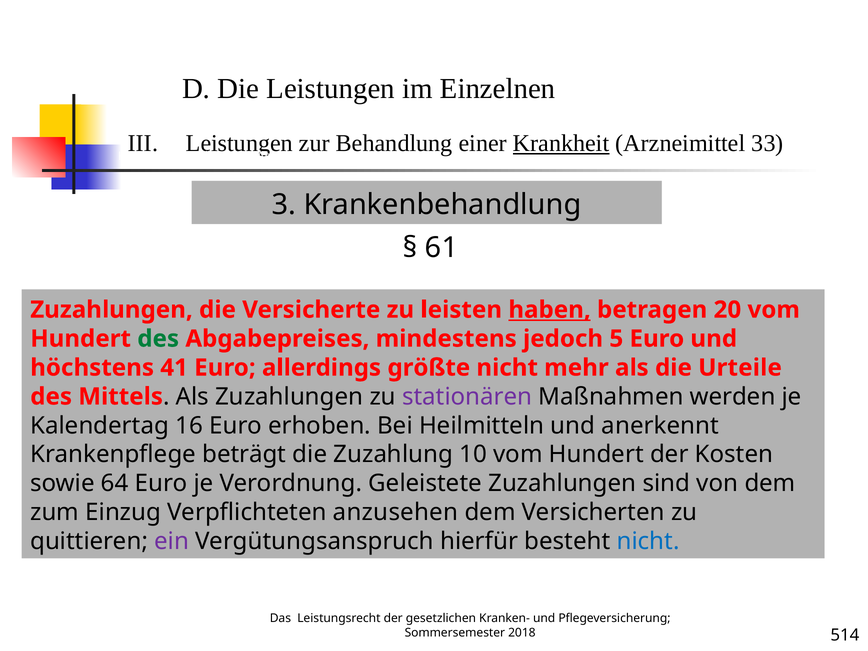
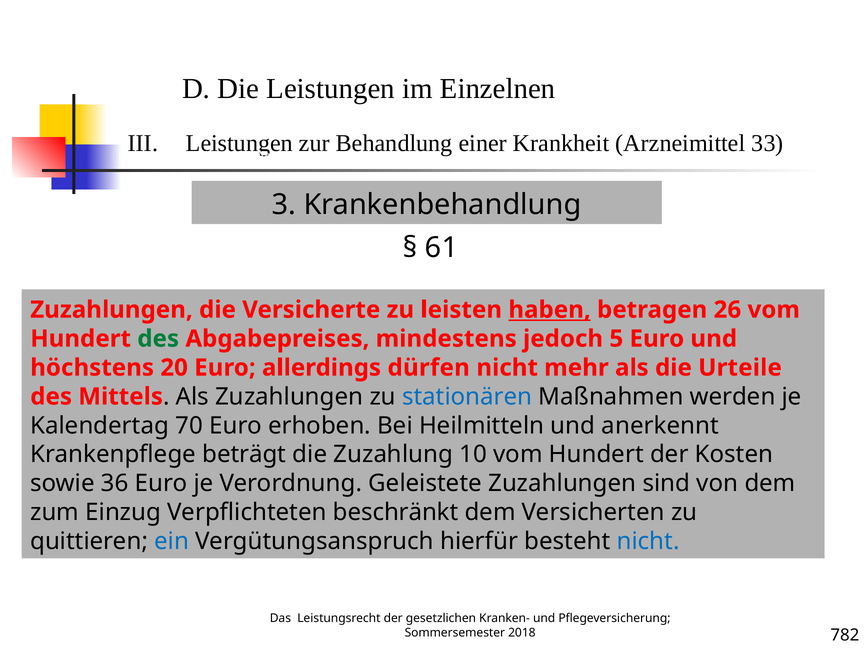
Krankheit underline: present -> none (561, 143)
20: 20 -> 26 (727, 310)
41: 41 -> 20 (174, 368)
größte: größte -> dürfen (429, 368)
stationären colour: purple -> blue (467, 397)
16: 16 -> 70 (189, 426)
64: 64 -> 36 (115, 483)
anzusehen: anzusehen -> beschränkt (396, 512)
ein colour: purple -> blue (172, 541)
514: 514 -> 782 (845, 635)
